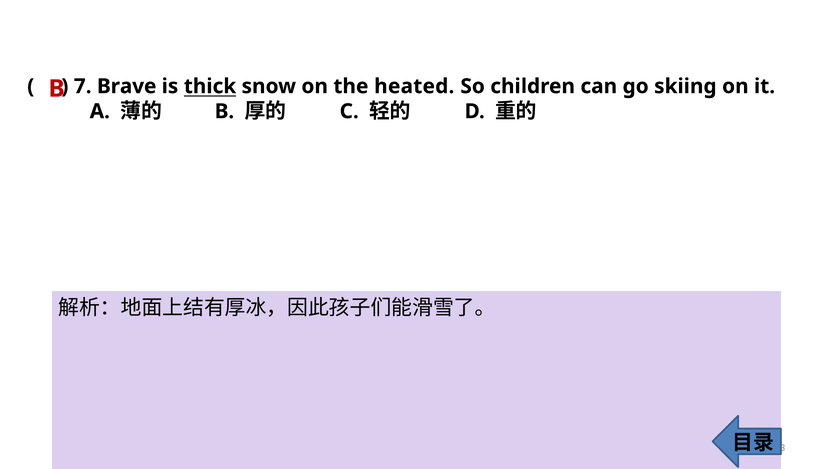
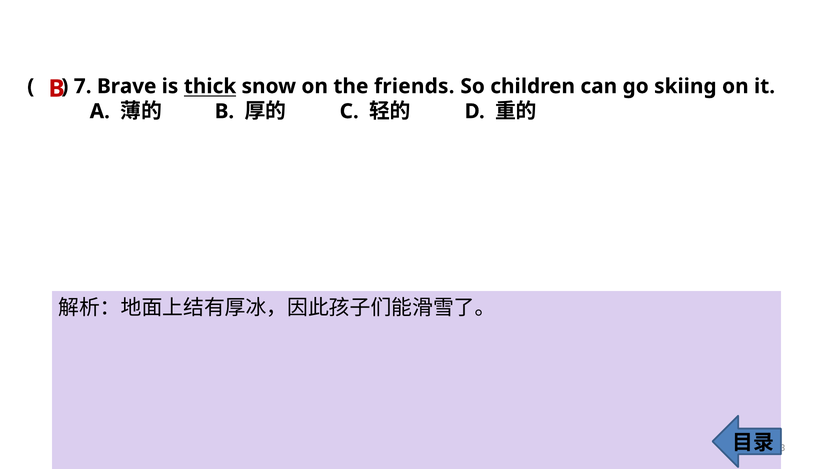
heated: heated -> friends (414, 86)
